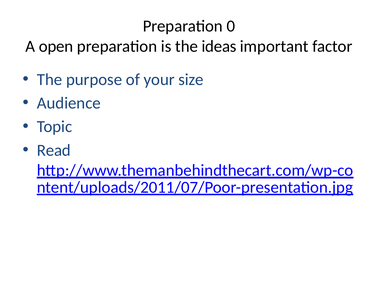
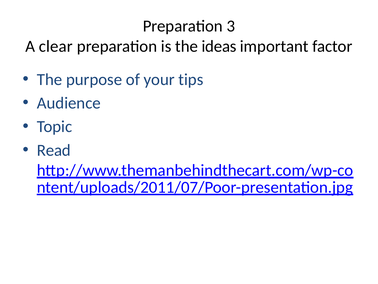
0: 0 -> 3 (231, 26)
open: open -> clear (56, 46)
size: size -> tips (191, 79)
